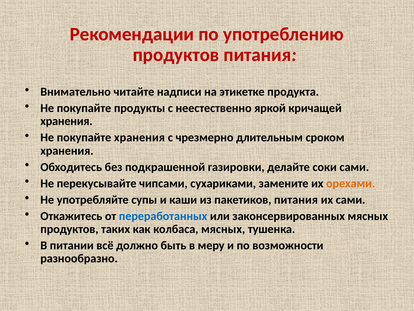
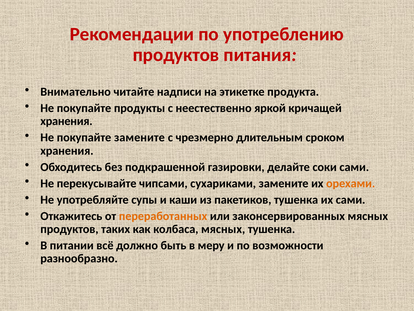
покупайте хранения: хранения -> замените (139, 137)
пакетиков питания: питания -> тушенка (296, 199)
переработанных colour: blue -> orange (163, 216)
